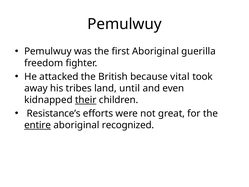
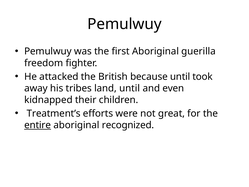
because vital: vital -> until (180, 77)
their underline: present -> none (86, 100)
Resistance’s: Resistance’s -> Treatment’s (54, 113)
